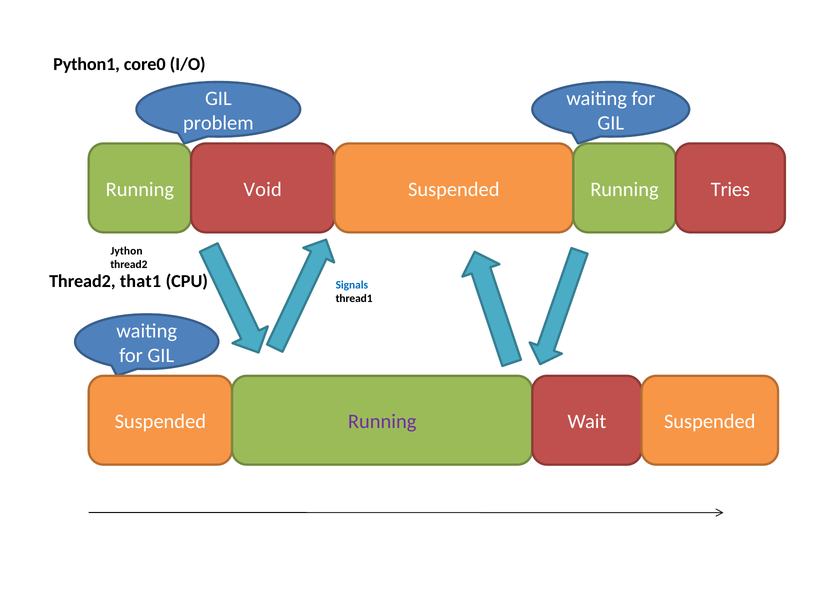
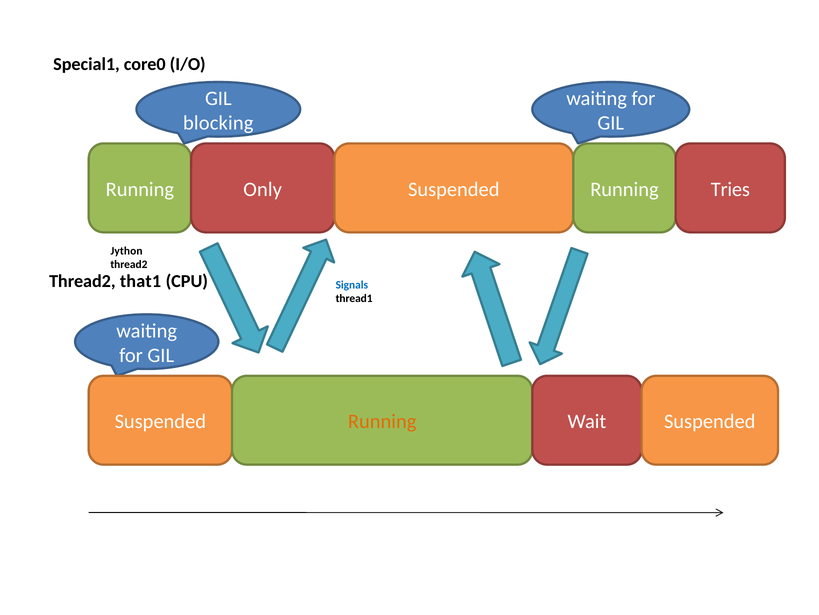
Python1: Python1 -> Special1 (87, 64)
problem: problem -> blocking (218, 123)
Void: Void -> Only (263, 189)
Running colour: purple -> orange (382, 421)
